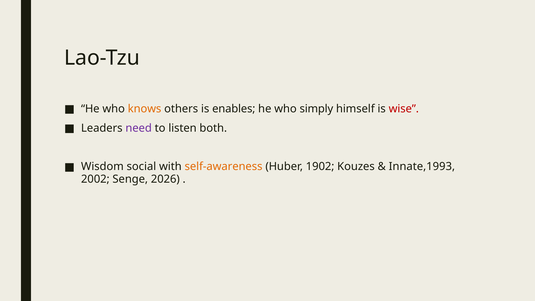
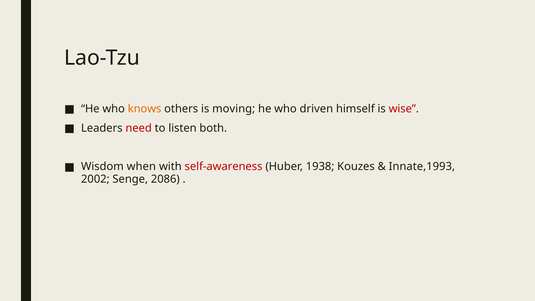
enables: enables -> moving (234, 109)
simply: simply -> driven (316, 109)
need colour: purple -> red (139, 128)
social: social -> when (141, 167)
self-awareness colour: orange -> red (224, 167)
1902: 1902 -> 1938 (320, 167)
2026: 2026 -> 2086 (165, 179)
